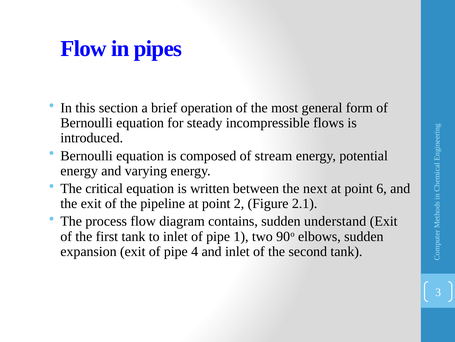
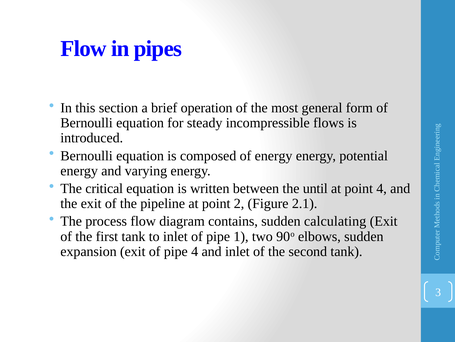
of stream: stream -> energy (274, 155)
next: next -> until (315, 188)
point 6: 6 -> 4 (382, 188)
understand: understand -> calculating (335, 221)
